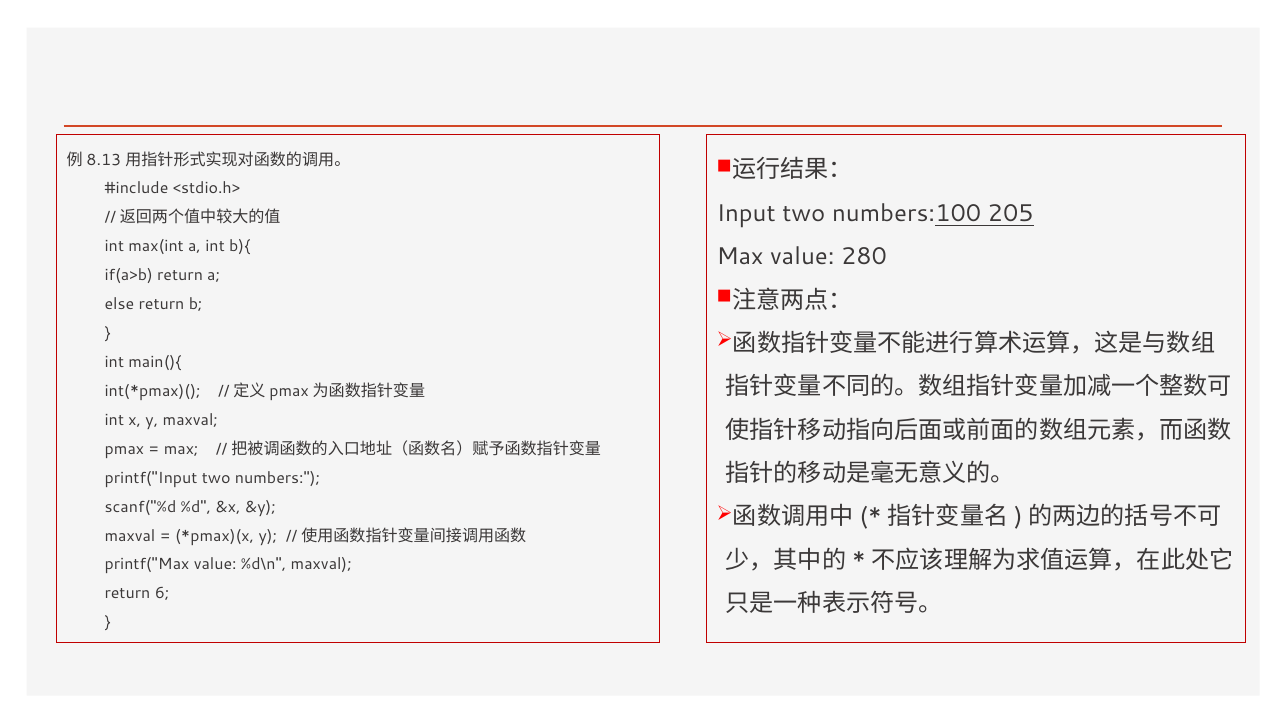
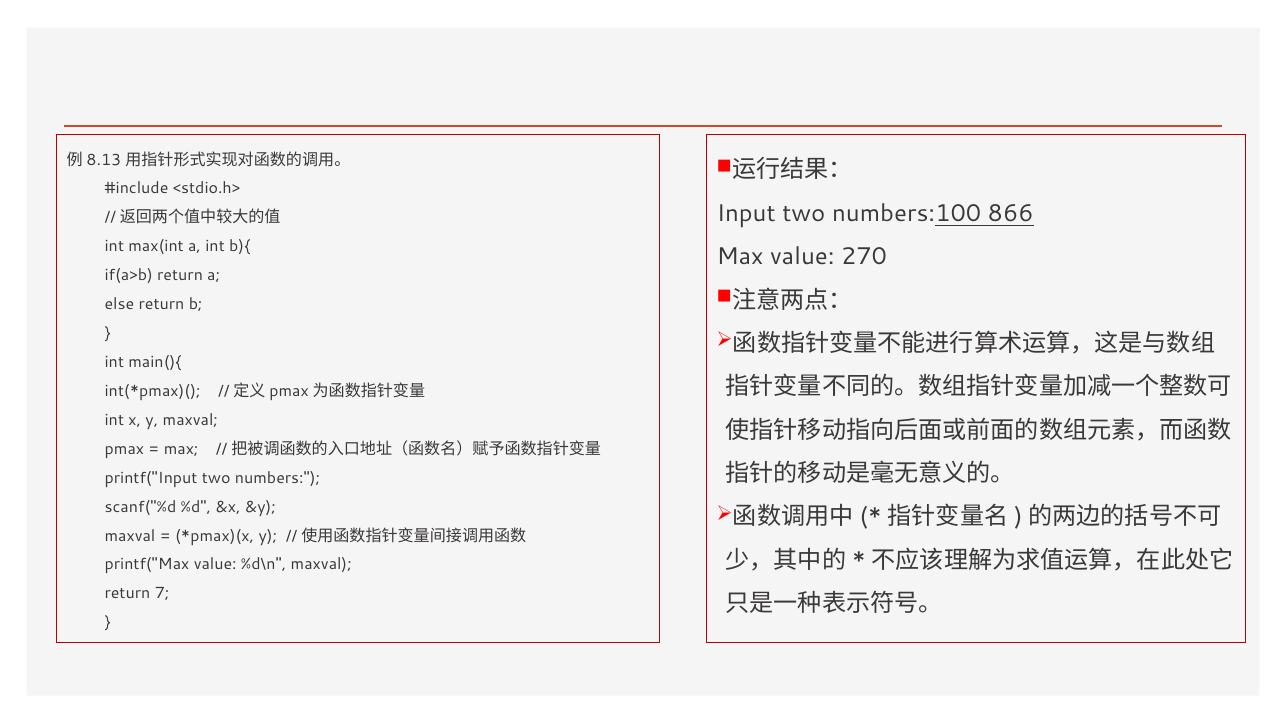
205: 205 -> 866 (1011, 213)
280: 280 -> 270 (864, 257)
6: 6 -> 7 (162, 594)
